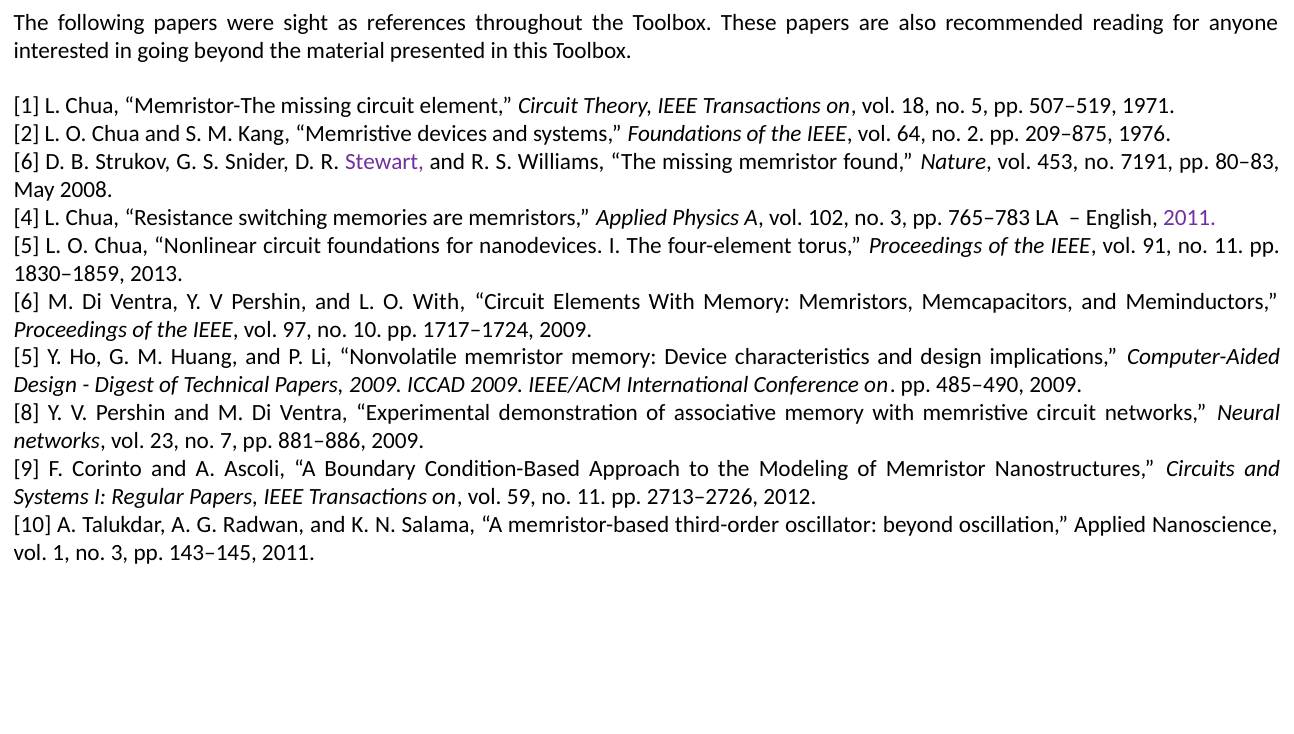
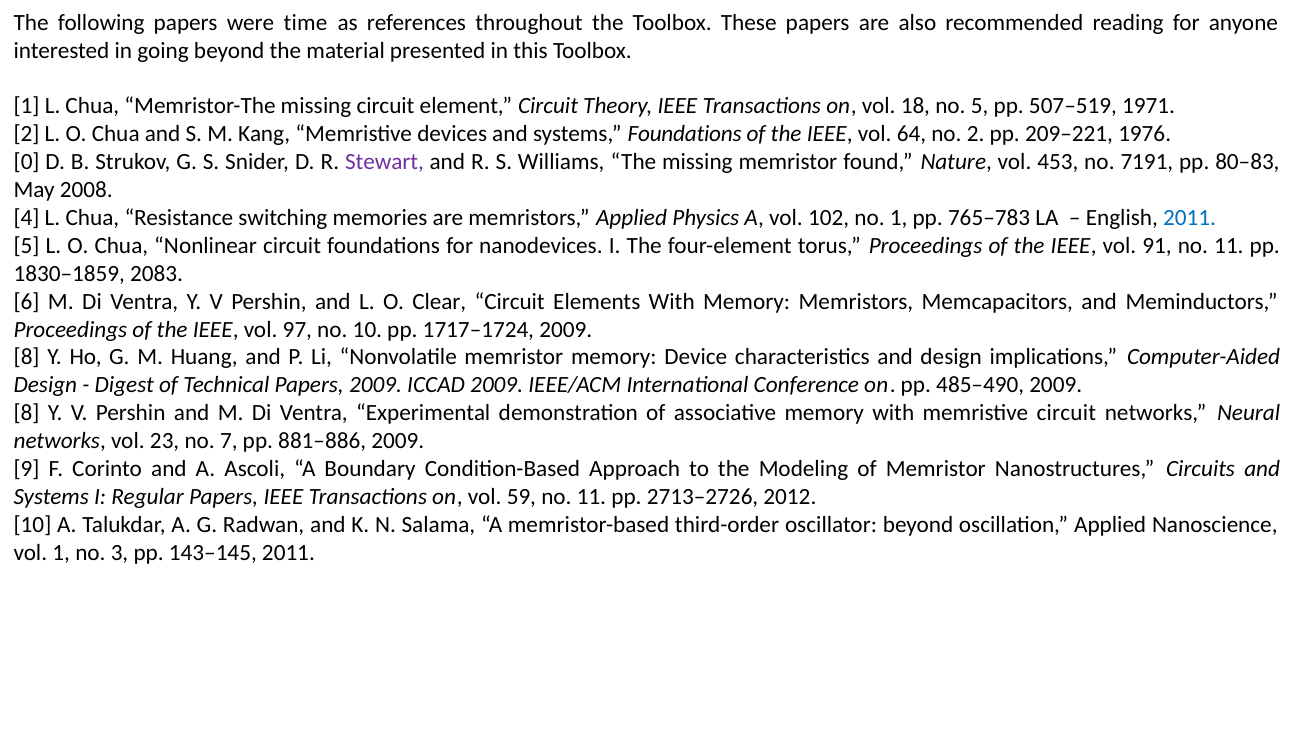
sight: sight -> time (306, 23)
209–875: 209–875 -> 209–221 (1069, 134)
6: 6 -> 0 (27, 162)
102 no 3: 3 -> 1 (899, 218)
2011 colour: purple -> blue (1190, 218)
2013: 2013 -> 2083 (157, 274)
O With: With -> Clear (439, 302)
5: 5 -> 8 (27, 357)
